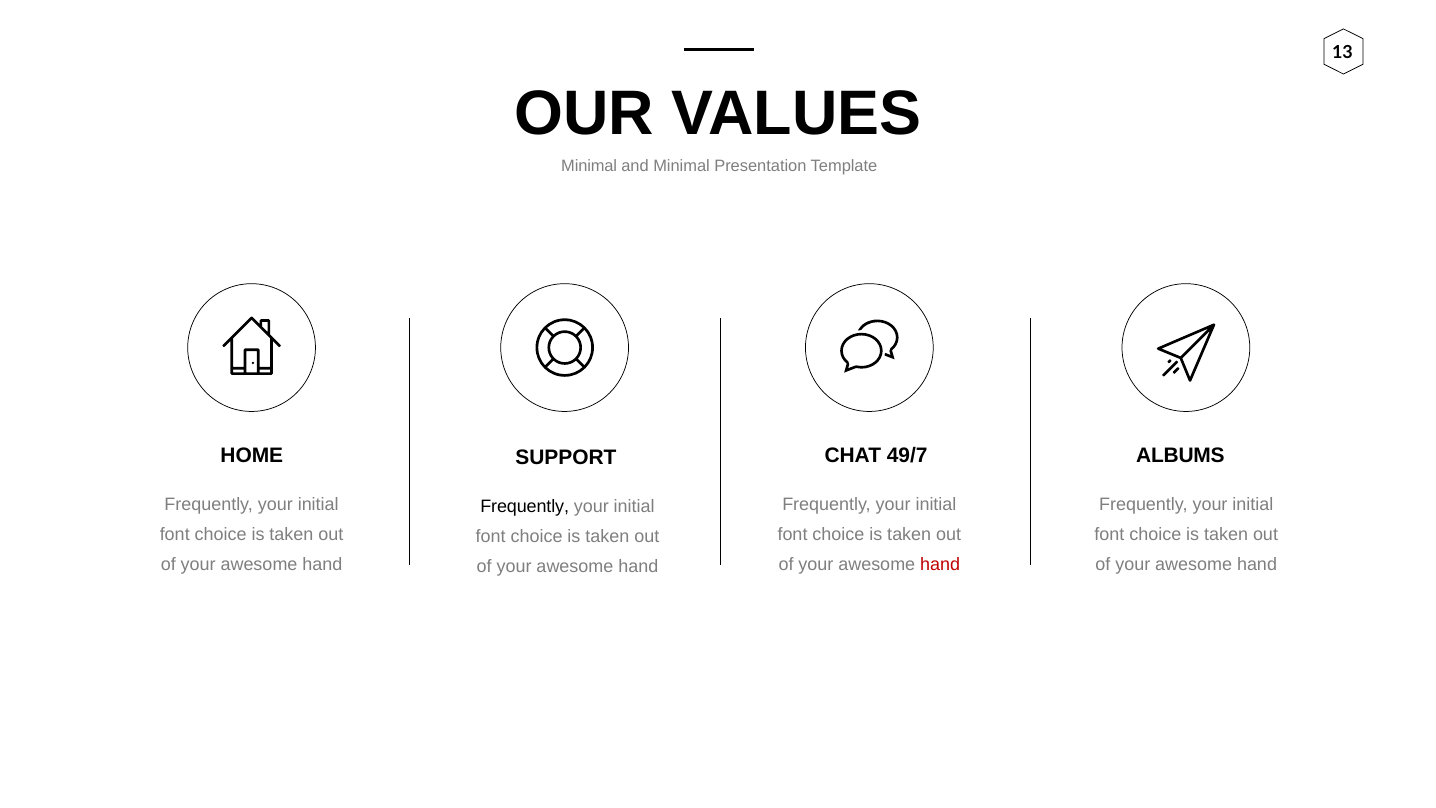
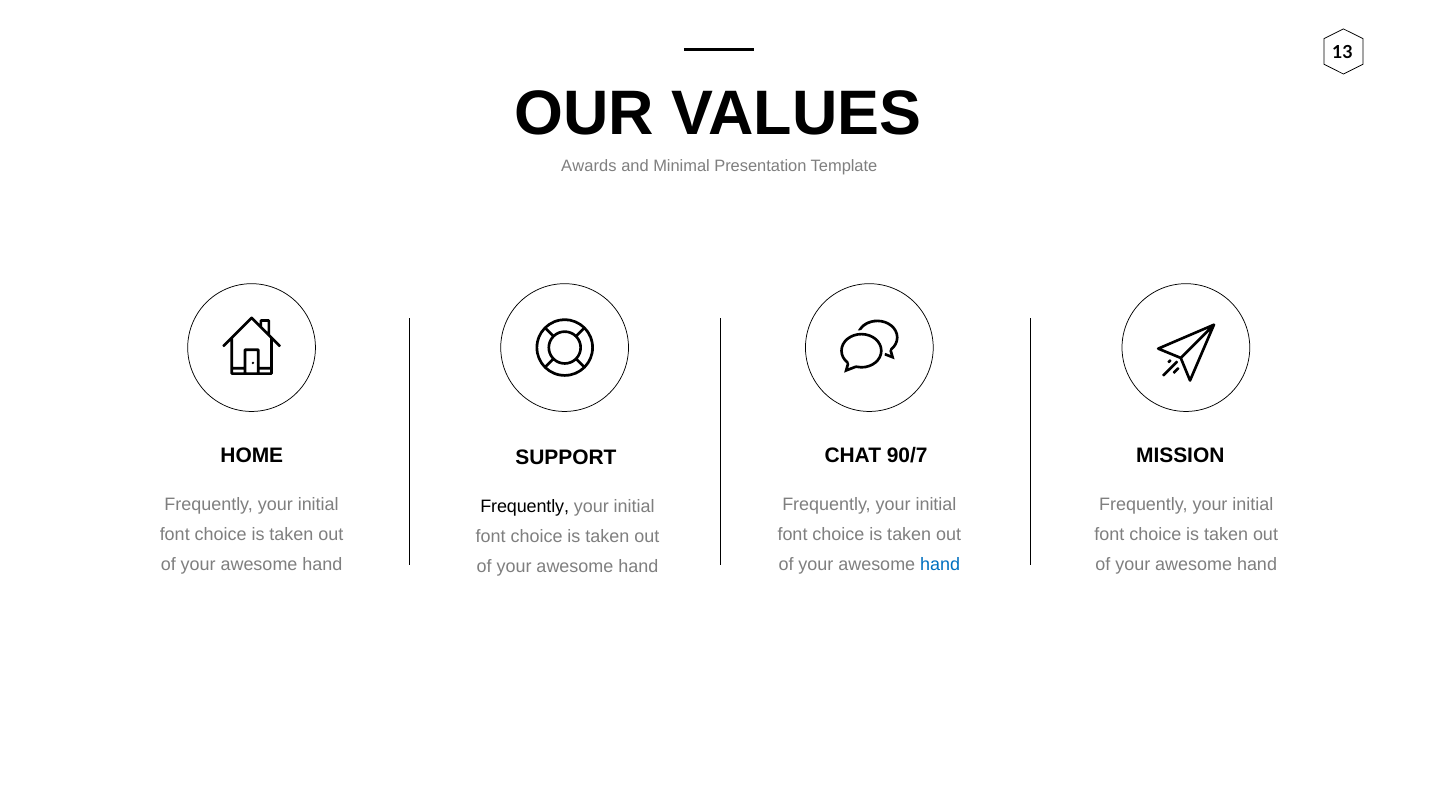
Minimal: Minimal -> Awards (589, 166)
49/7: 49/7 -> 90/7 (907, 456)
ALBUMS: ALBUMS -> MISSION (1180, 456)
hand colour: red -> blue (940, 565)
